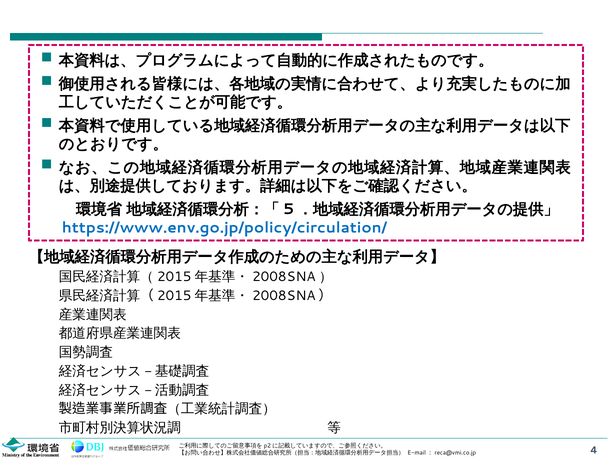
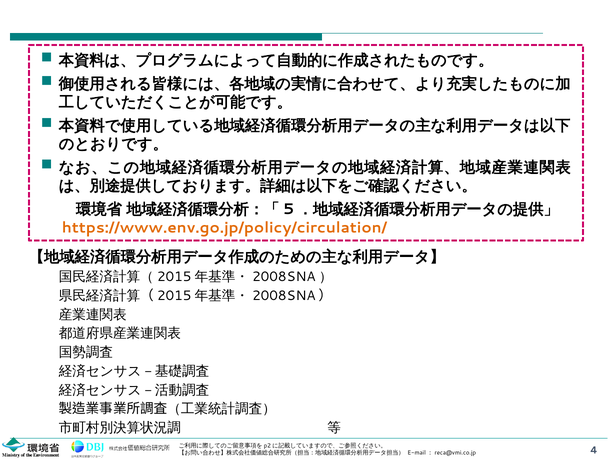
https://www.env.go.jp/policy/circulation/ colour: blue -> orange (224, 227)
